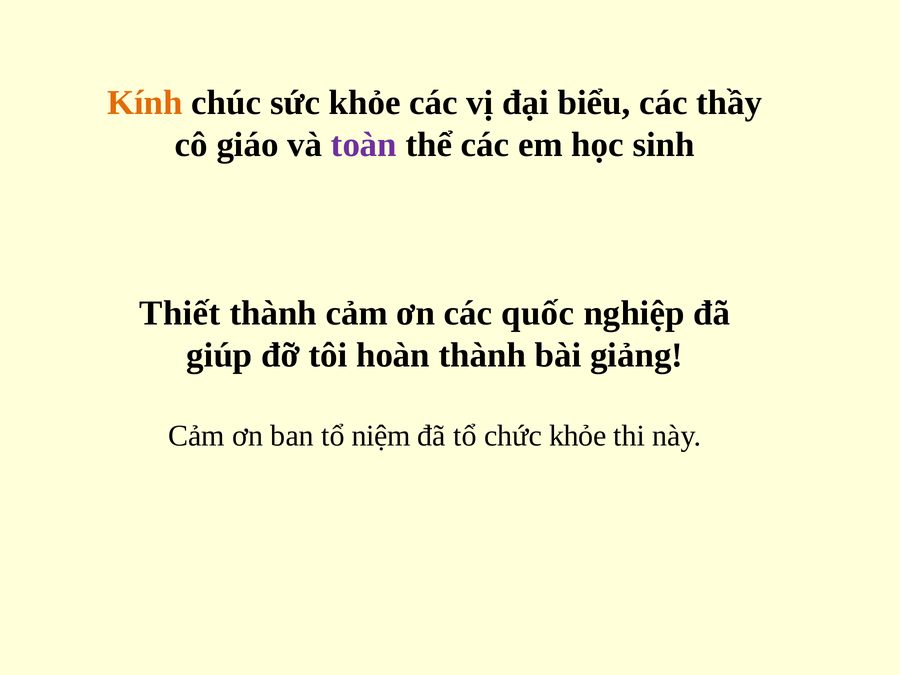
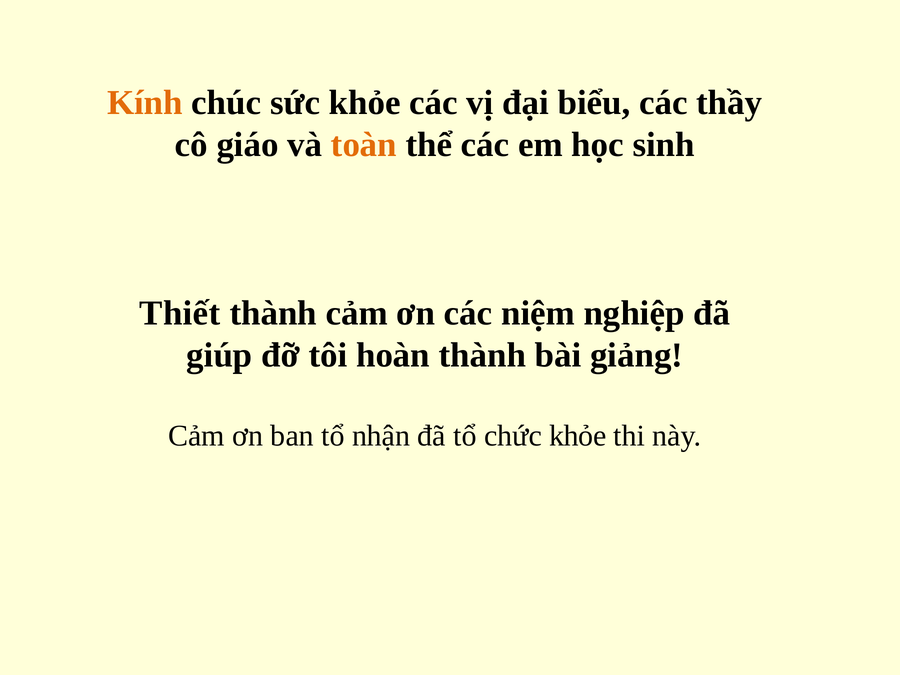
toàn colour: purple -> orange (364, 145)
quốc: quốc -> niệm (538, 313)
niệm: niệm -> nhận (381, 436)
